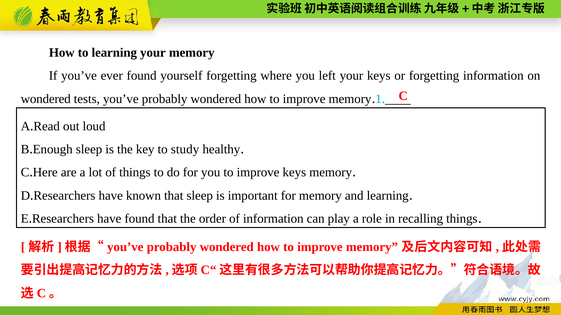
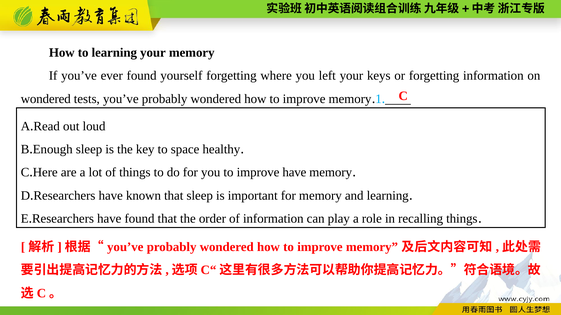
study: study -> space (185, 150)
improve keys: keys -> have (294, 173)
